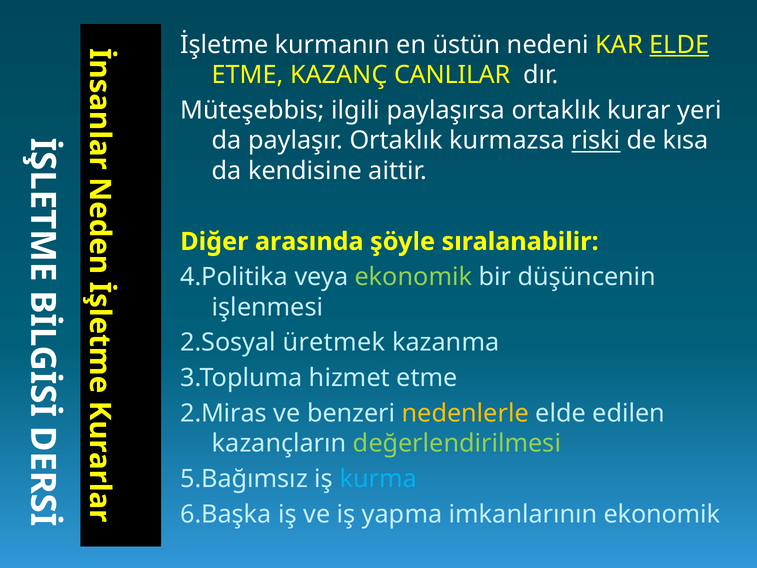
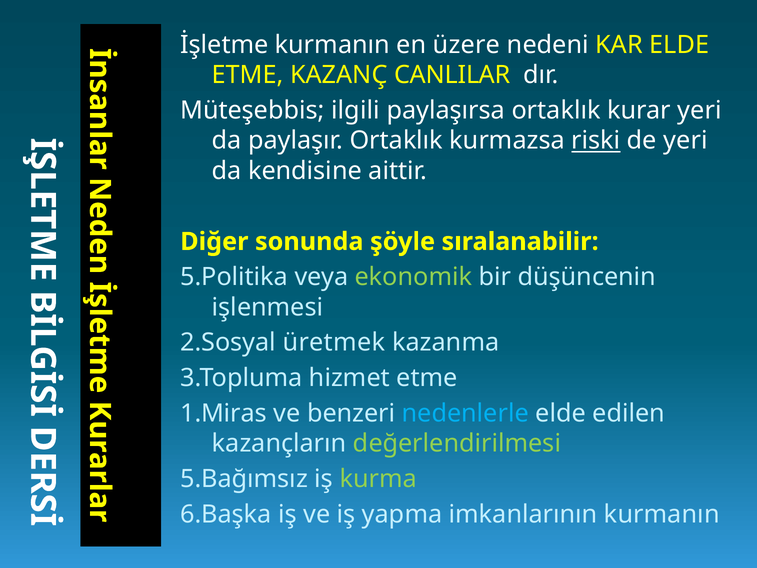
üstün: üstün -> üzere (466, 45)
ELDE underline: present -> none (679, 45)
de kısa: kısa -> yeri (685, 141)
arasında: arasında -> sonunda (309, 242)
4.Politika: 4.Politika -> 5.Politika (234, 277)
2.Miras: 2.Miras -> 1.Miras (224, 413)
nedenlerle colour: yellow -> light blue (465, 413)
kurma colour: light blue -> light green (378, 479)
imkanlarının ekonomik: ekonomik -> kurmanın (662, 514)
